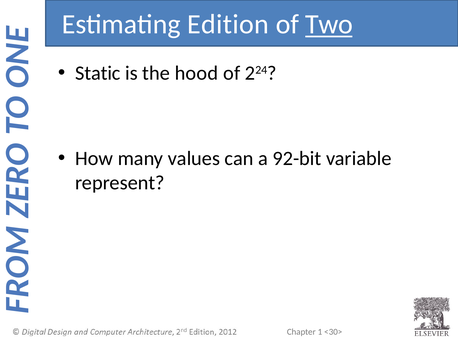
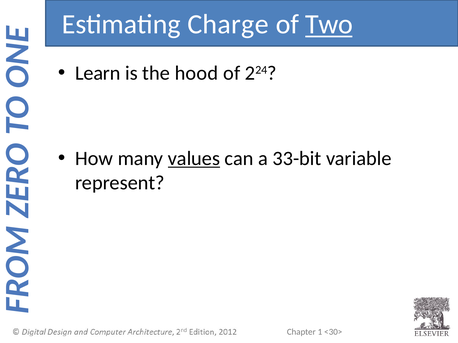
Edition: Edition -> Charge (228, 24)
Static: Static -> Learn (98, 73)
values underline: none -> present (194, 159)
92-bit: 92-bit -> 33-bit (297, 159)
